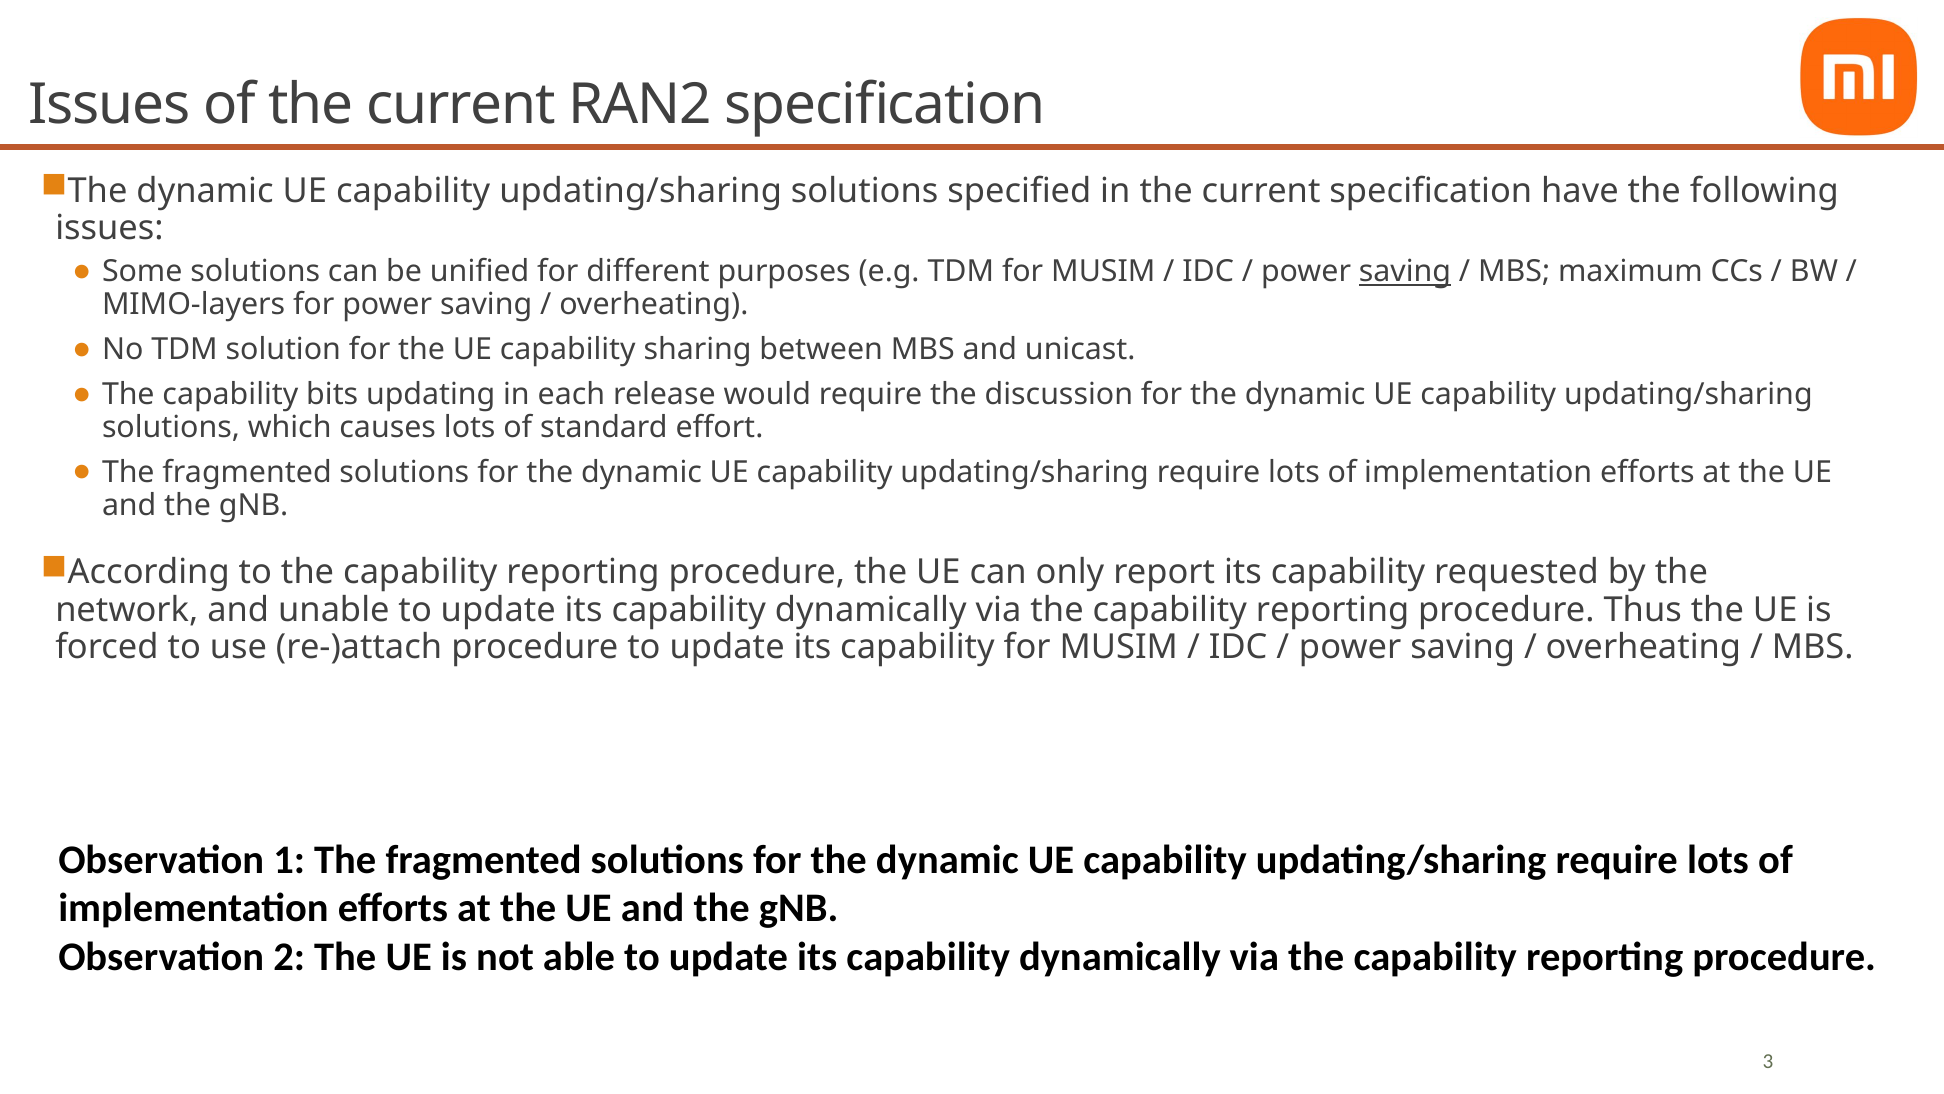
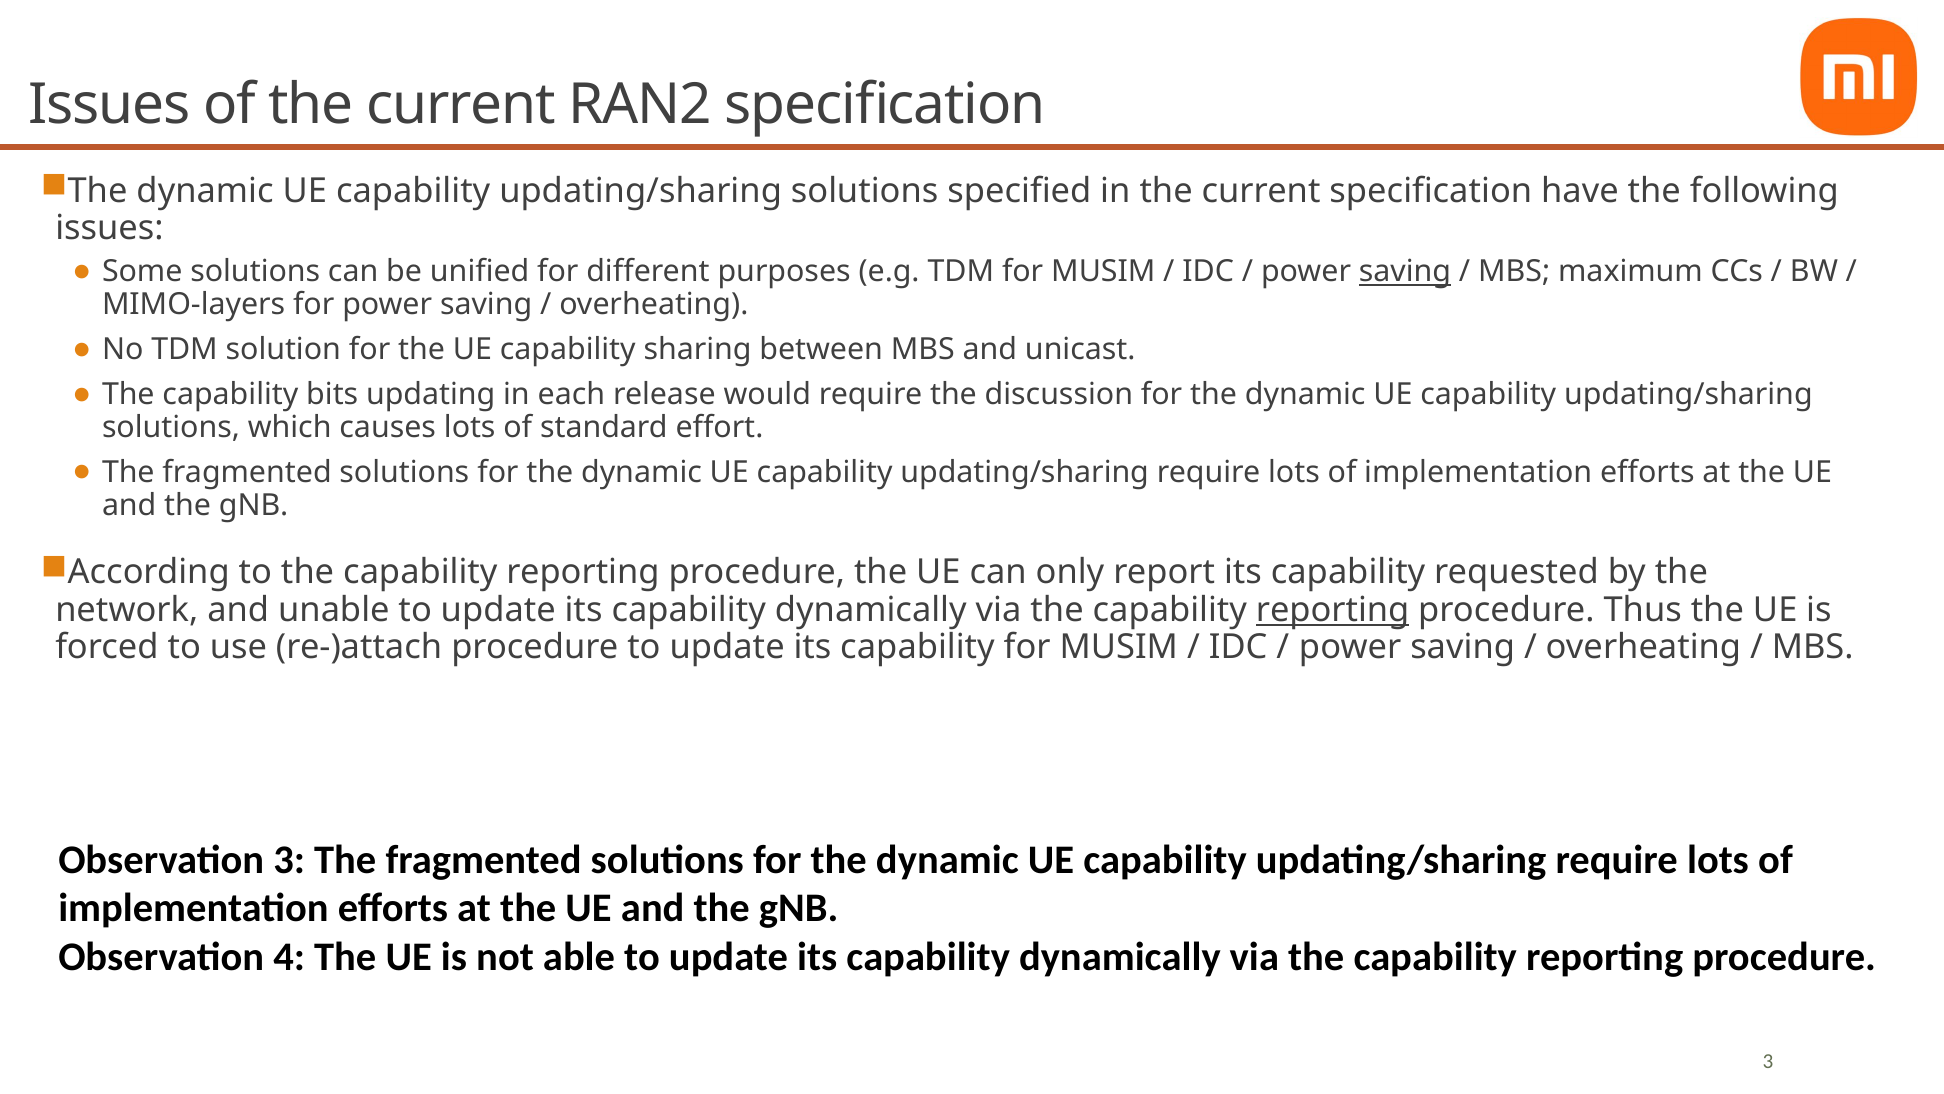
reporting underline: none -> present (1333, 610)
Observation 1: 1 -> 3 (289, 859)
2: 2 -> 4 (289, 957)
